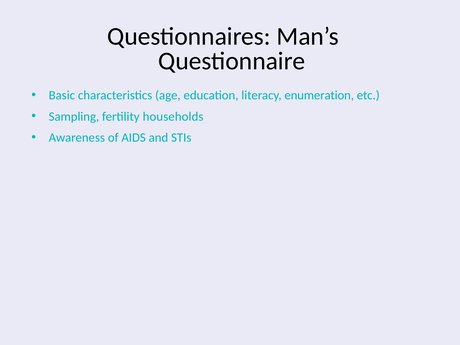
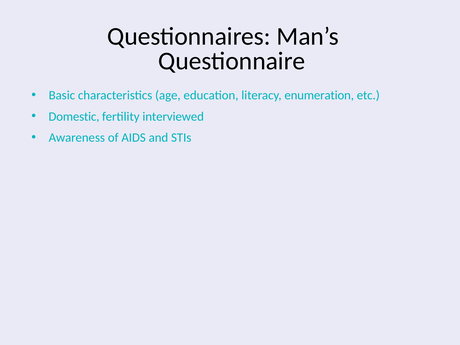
Sampling: Sampling -> Domestic (74, 117)
households: households -> interviewed (173, 117)
